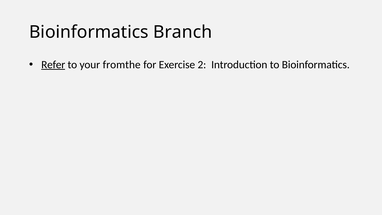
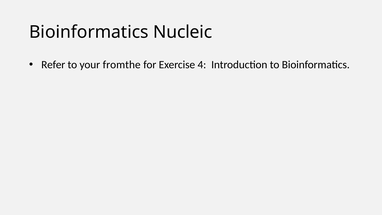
Branch: Branch -> Nucleic (183, 32)
Refer underline: present -> none (53, 65)
2: 2 -> 4 (202, 65)
